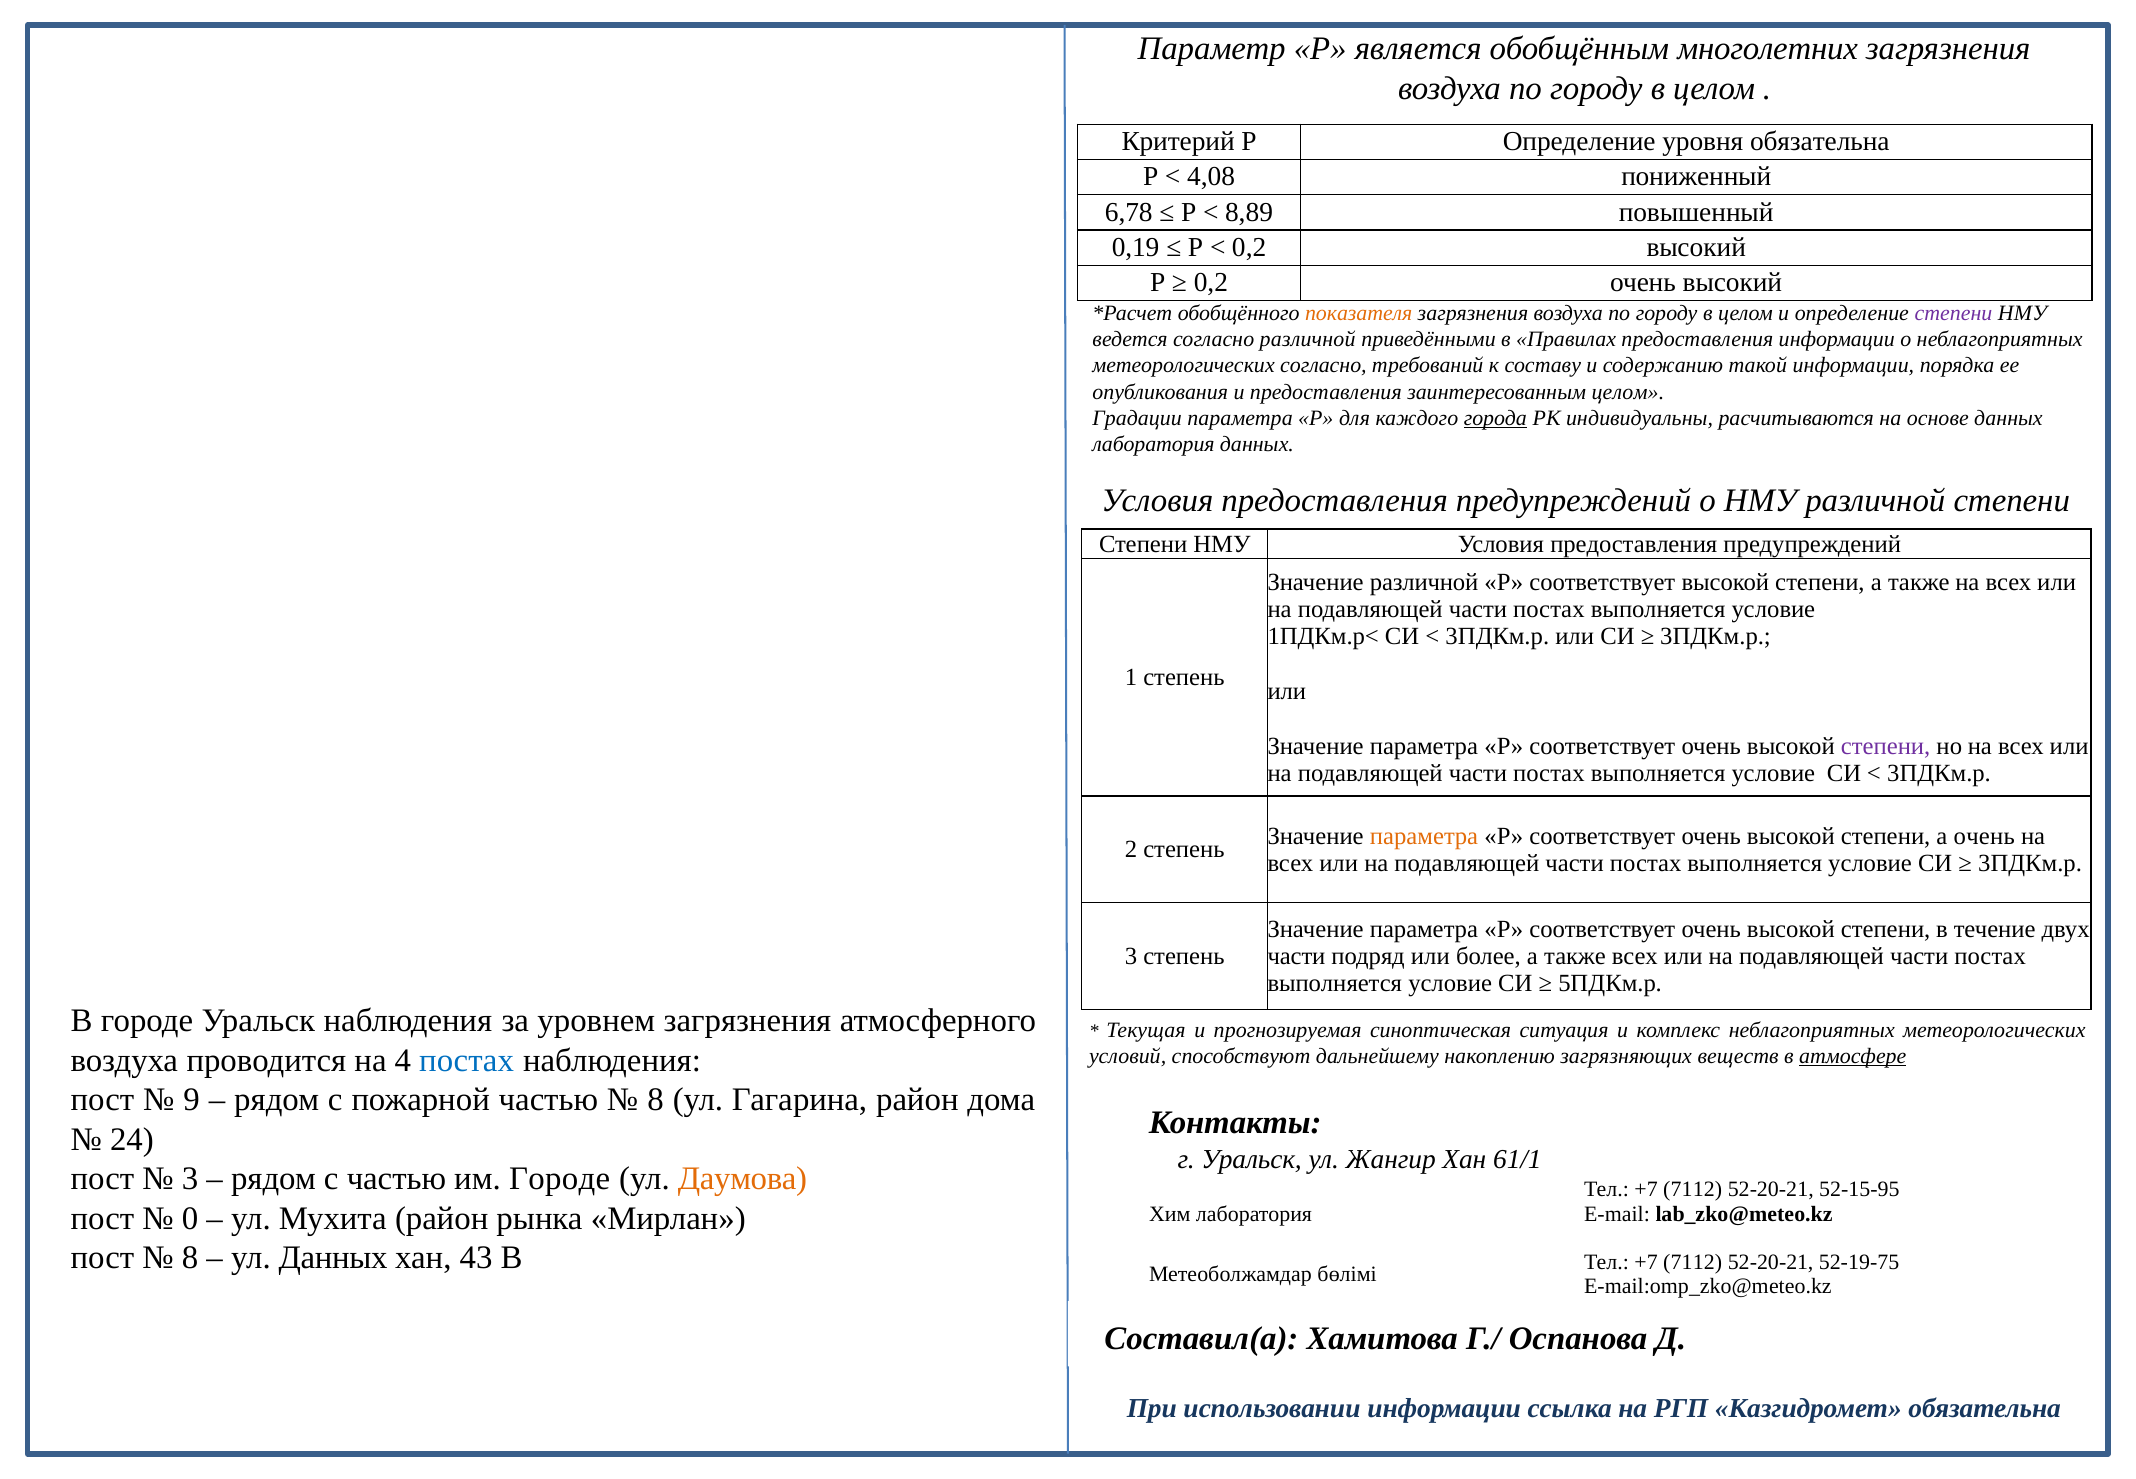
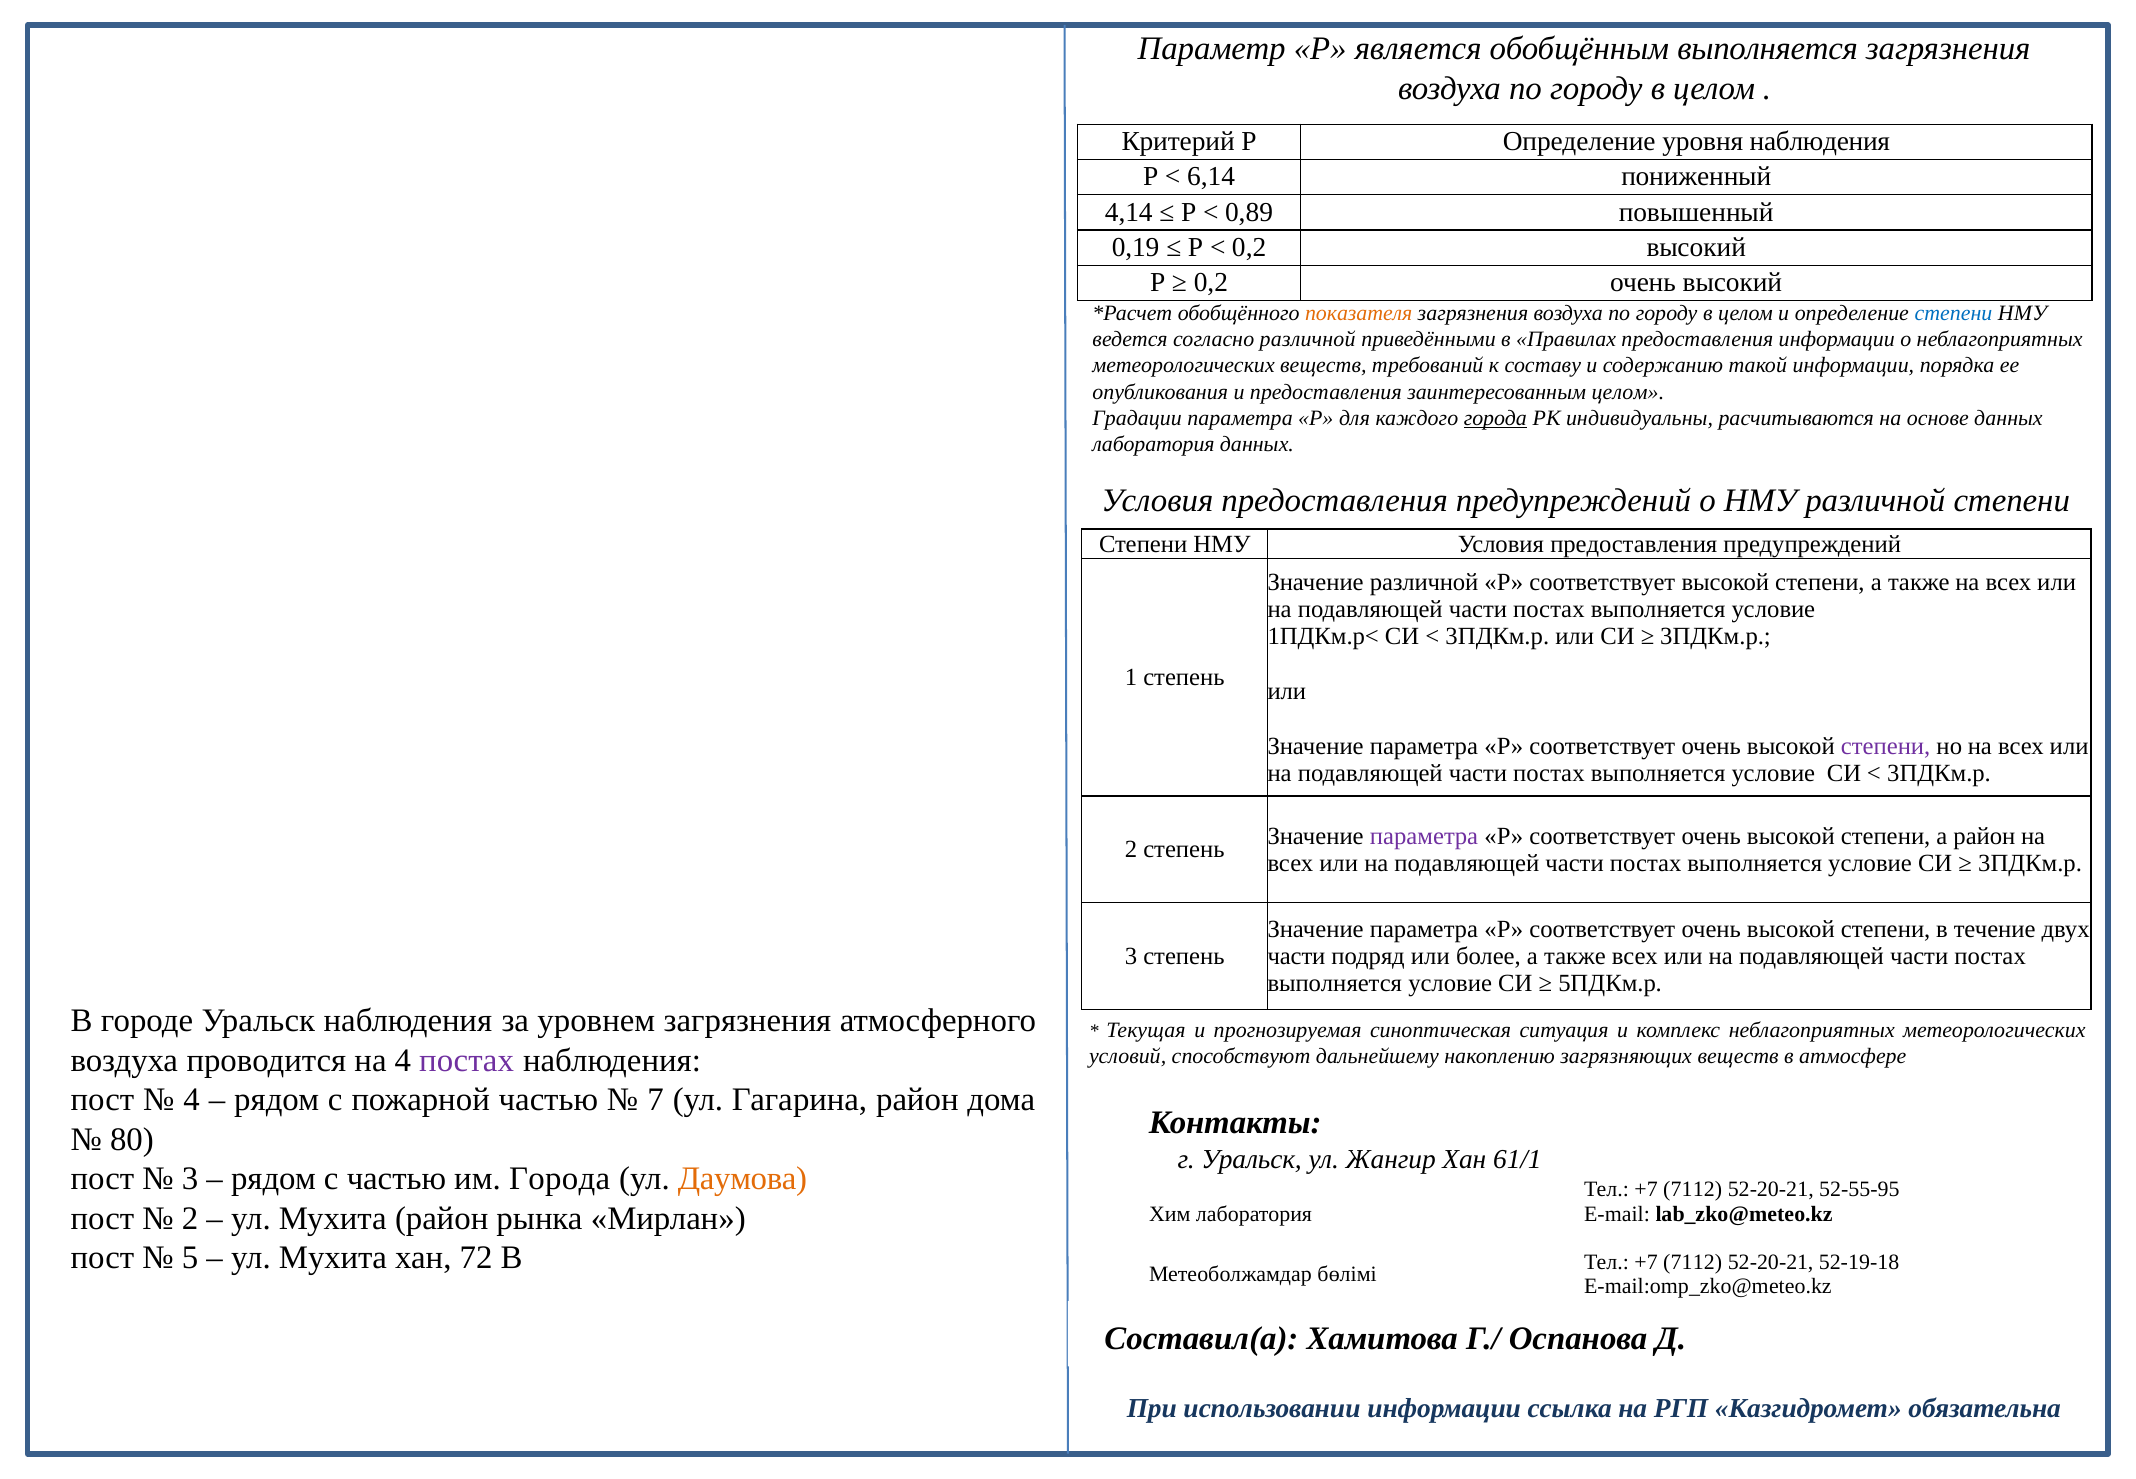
обобщённым многолетних: многолетних -> выполняется (1768, 49)
уровня обязательна: обязательна -> наблюдения (1820, 142)
4,08: 4,08 -> 6,14 (1211, 177)
6,78: 6,78 -> 4,14 (1129, 212)
8,89: 8,89 -> 0,89 (1249, 212)
степени colour: purple -> blue (1953, 313)
метеорологических согласно: согласно -> веществ (1323, 366)
параметра colour: orange -> purple (1424, 836)
а очень: очень -> район (1984, 836)
постах colour: blue -> purple (467, 1060)
атмосфере underline: present -> none (1853, 1056)
9: 9 -> 4 (192, 1100)
8: 8 -> 7 (656, 1100)
24: 24 -> 80 (132, 1139)
им Городе: Городе -> Города (560, 1179)
52-15-95: 52-15-95 -> 52-55-95 (1859, 1189)
0: 0 -> 2 (190, 1218)
8: 8 -> 5 (190, 1257)
Данных: Данных -> Мухита (333, 1257)
43: 43 -> 72 (476, 1257)
52-19-75: 52-19-75 -> 52-19-18 (1859, 1262)
